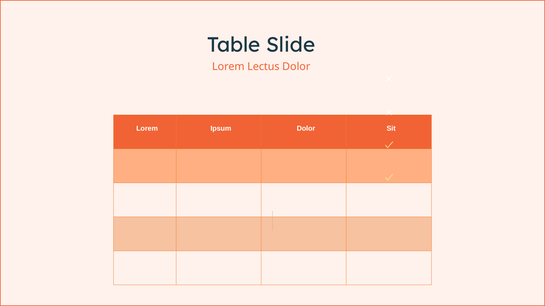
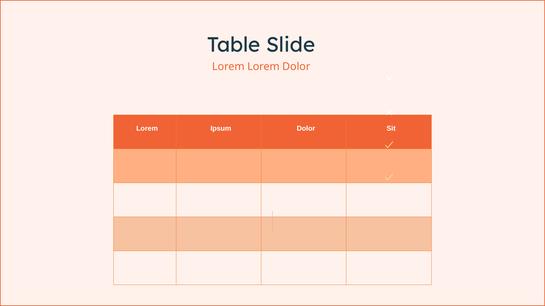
Lorem Lectus: Lectus -> Lorem (263, 67)
